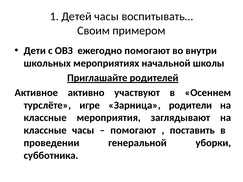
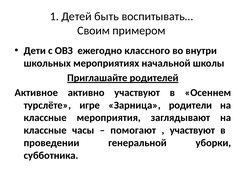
Детей часы: часы -> быть (107, 16)
ежегодно помогают: помогают -> классного (147, 51)
поставить: поставить -> участвуют (192, 130)
